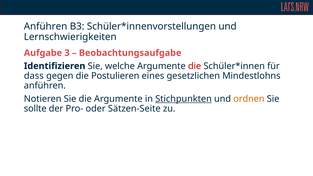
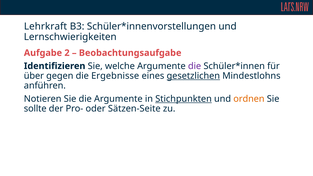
Anführen: Anführen -> Lehrkraft (46, 26)
3: 3 -> 2 (67, 53)
die colour: red -> purple (195, 66)
dass: dass -> über (34, 76)
Postulieren: Postulieren -> Ergebnisse (115, 76)
gesetzlichen underline: none -> present (193, 76)
